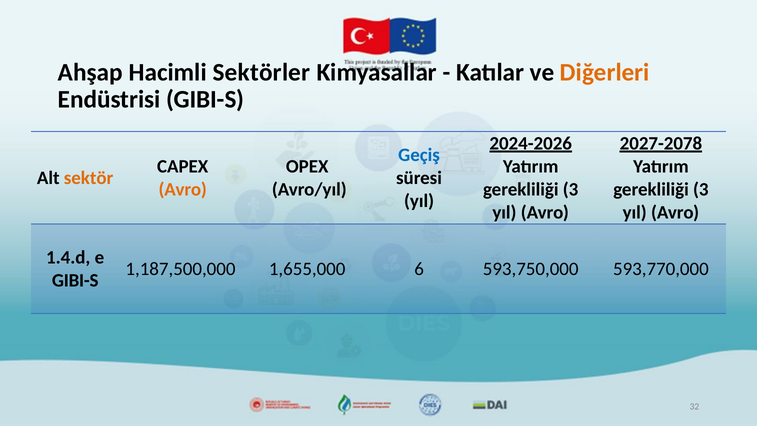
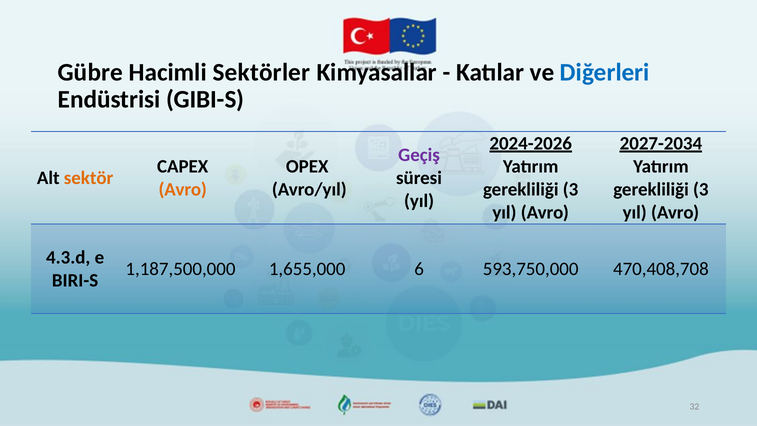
Ahşap: Ahşap -> Gübre (90, 72)
Diğerleri colour: orange -> blue (605, 72)
2027-2078: 2027-2078 -> 2027-2034 (661, 143)
Geçiş colour: blue -> purple (419, 155)
1.4.d: 1.4.d -> 4.3.d (68, 257)
593,770,000: 593,770,000 -> 470,408,708 (661, 269)
GIBI-S: GIBI-S -> BIRI-S (75, 280)
